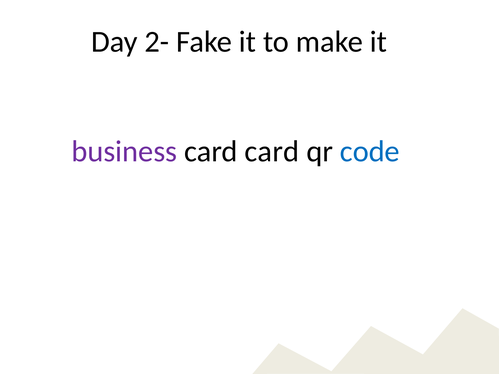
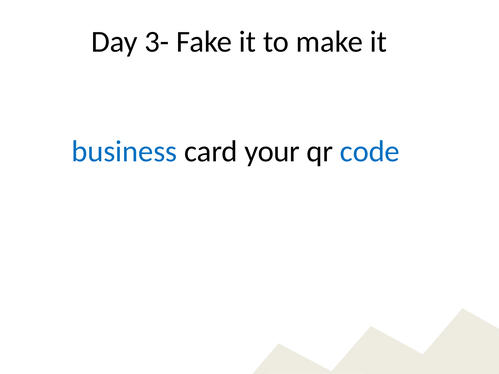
2-: 2- -> 3- (157, 42)
business colour: purple -> blue (124, 152)
card card: card -> your (272, 152)
